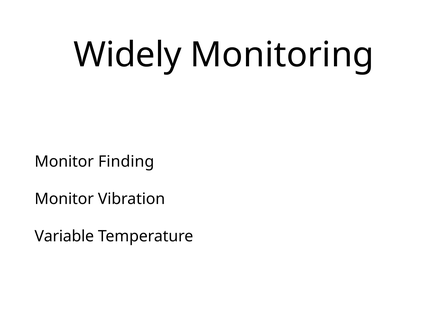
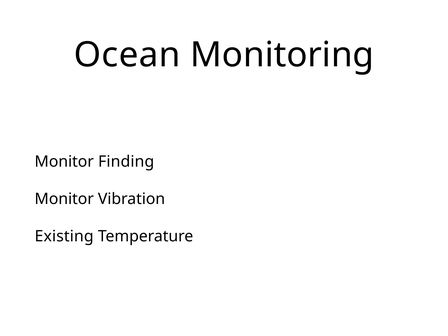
Widely: Widely -> Ocean (127, 55)
Variable: Variable -> Existing (64, 236)
